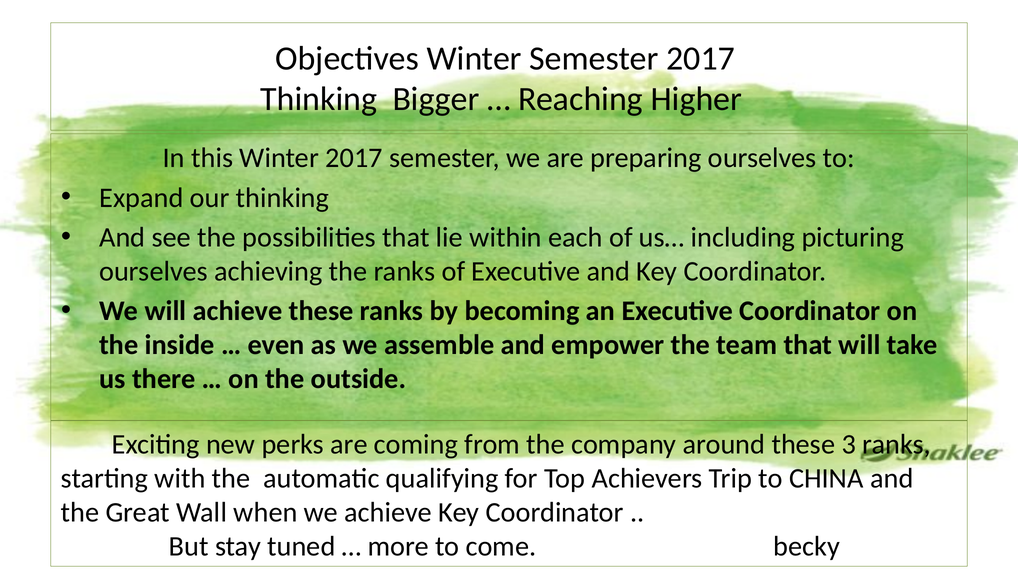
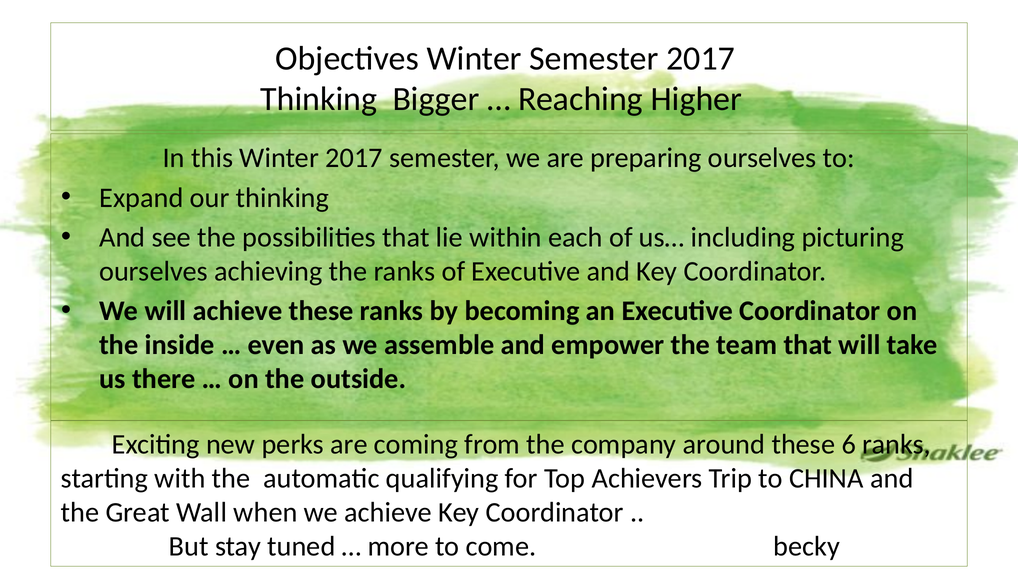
3: 3 -> 6 (849, 444)
